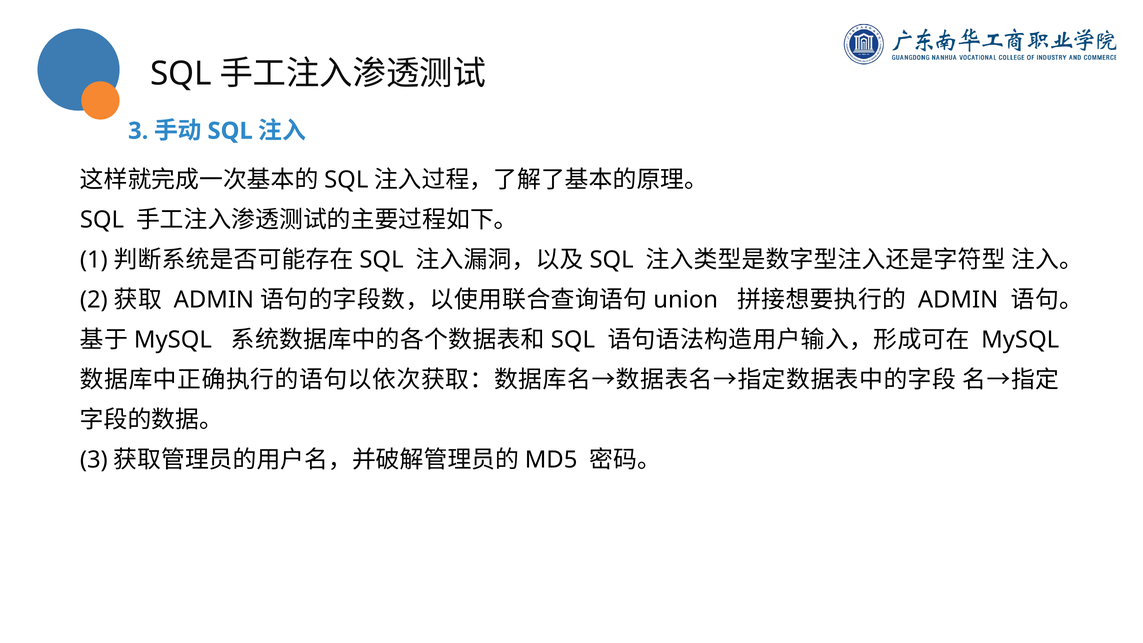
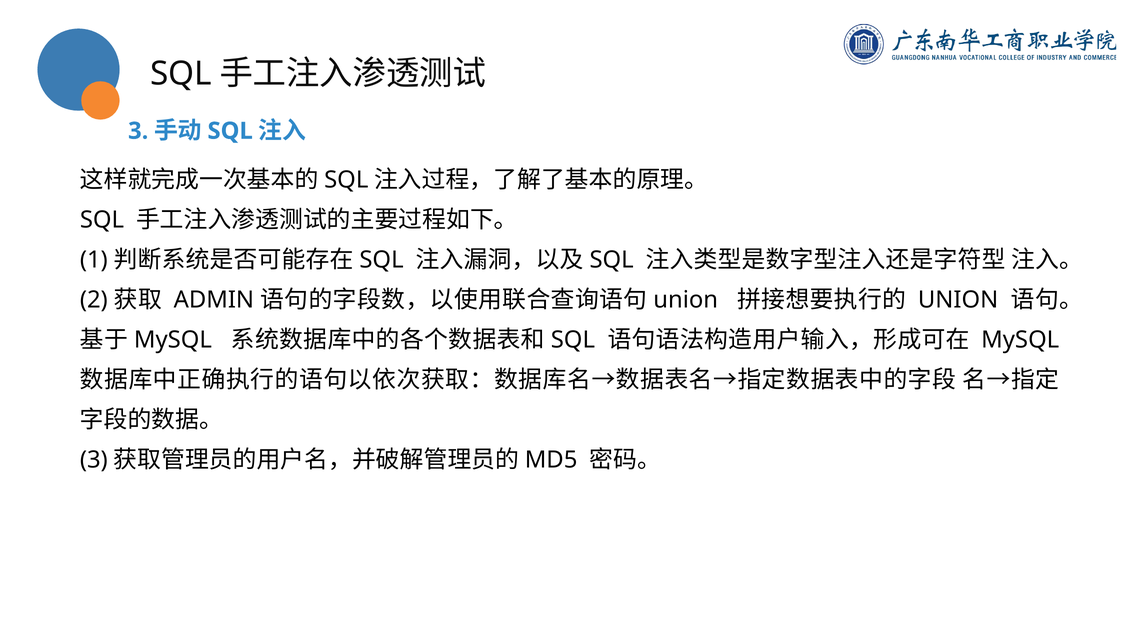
ADMIN: ADMIN -> UNION (958, 300)
